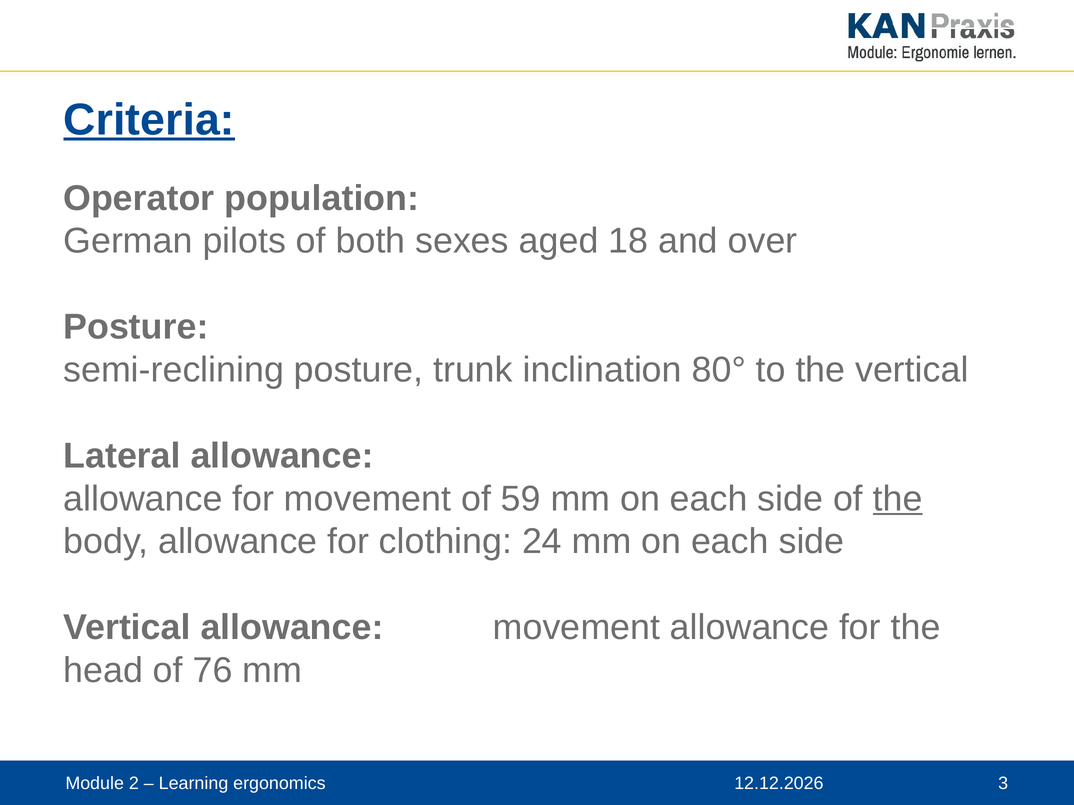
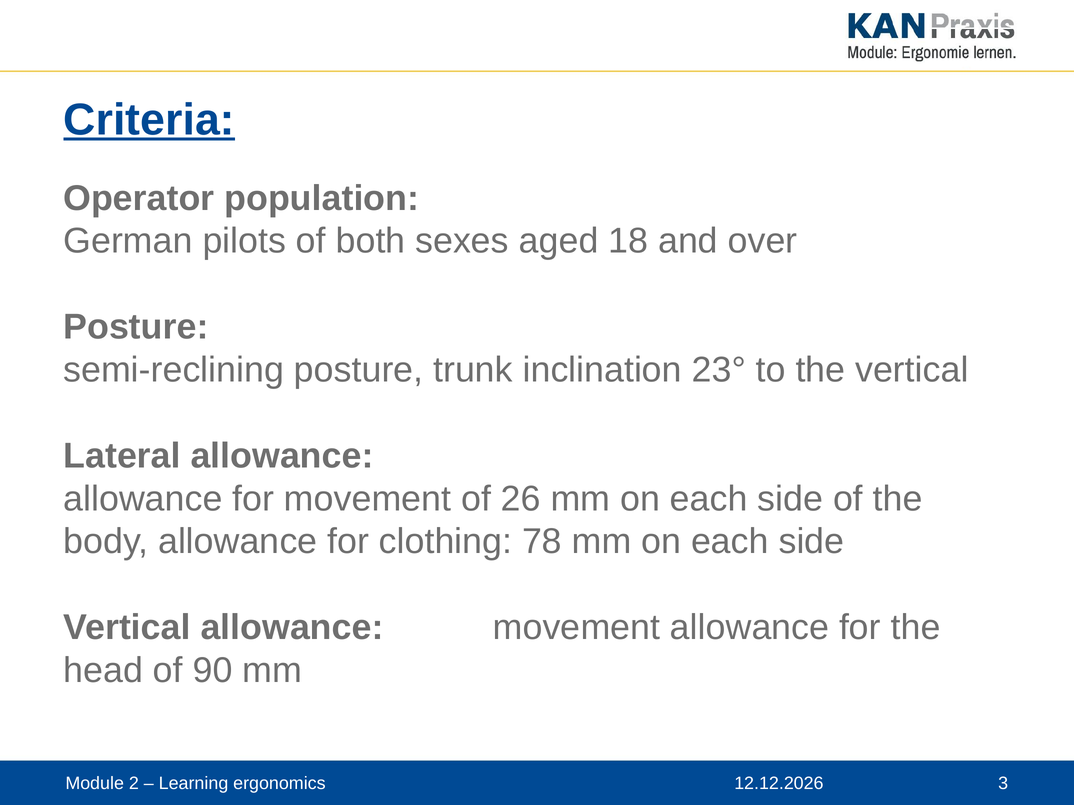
80°: 80° -> 23° (719, 370)
59: 59 -> 26 (521, 499)
the underline: present -> none (898, 499)
24: 24 -> 78 (542, 542)
76: 76 -> 90 (213, 671)
